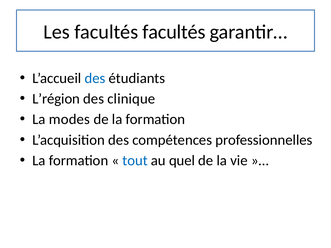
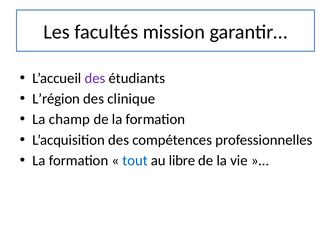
facultés facultés: facultés -> mission (174, 32)
des colour: blue -> purple (95, 78)
modes: modes -> champ (69, 120)
quel: quel -> libre (182, 161)
